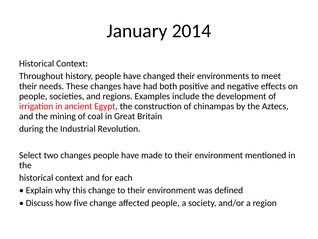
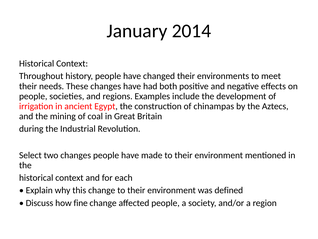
five: five -> fine (81, 203)
